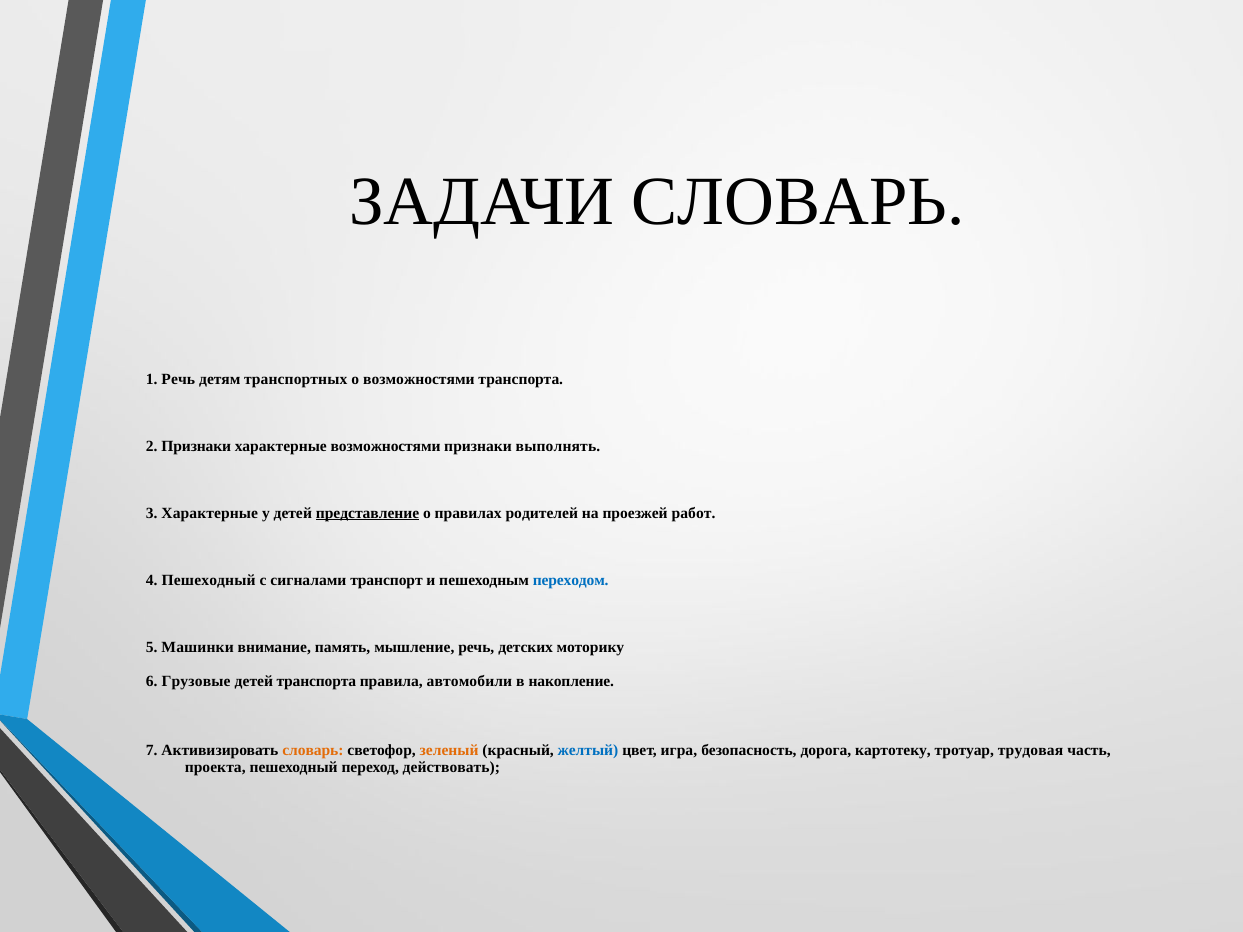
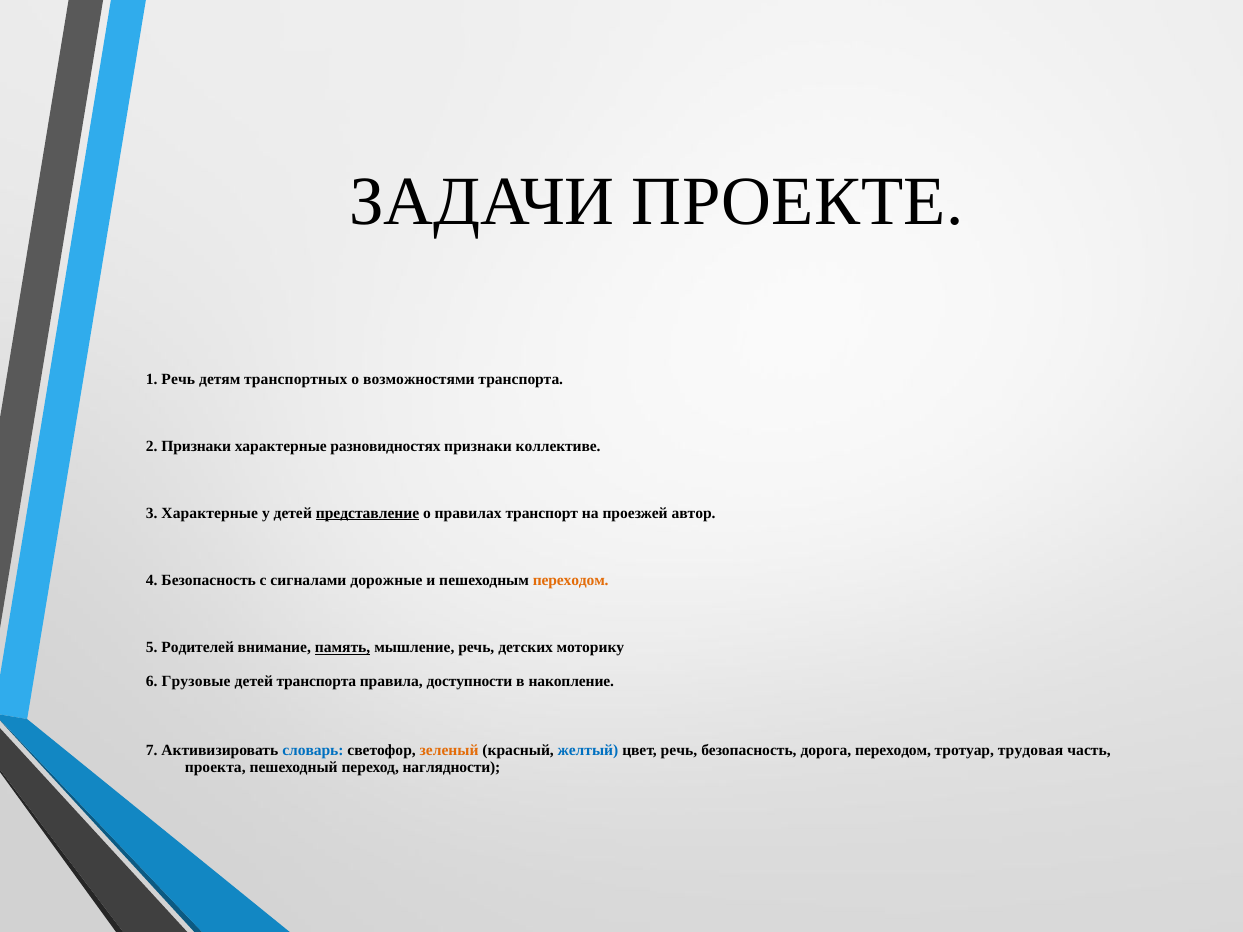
ЗАДАЧИ СЛОВАРЬ: СЛОВАРЬ -> ПРОЕКТЕ (798, 202)
характерные возможностями: возможностями -> разновидностях (386, 446)
выполнять: выполнять -> коллективе (558, 446)
родителей: родителей -> транспорт (542, 513)
работ: работ -> автор (694, 513)
4 Пешеходный: Пешеходный -> Безопасность (209, 581)
транспорт: транспорт -> дорожные (386, 581)
переходом colour: blue -> orange (571, 581)
Машинки: Машинки -> Родителей (198, 648)
память underline: none -> present (343, 648)
автомобили: автомобили -> доступности (470, 681)
словарь colour: orange -> blue (313, 750)
цвет игра: игра -> речь (679, 750)
дорога картотеку: картотеку -> переходом (893, 750)
действовать: действовать -> наглядности (451, 767)
